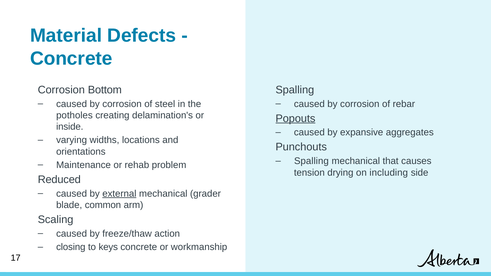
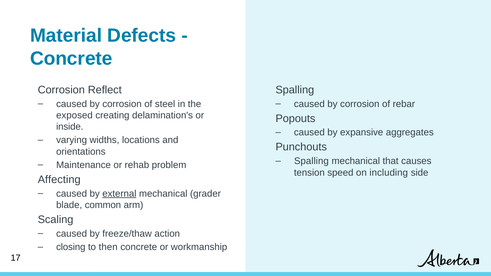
Bottom: Bottom -> Reflect (105, 90)
potholes: potholes -> exposed (74, 115)
Popouts underline: present -> none (295, 118)
drying: drying -> speed (340, 173)
Reduced: Reduced -> Affecting (59, 180)
keys: keys -> then (108, 247)
